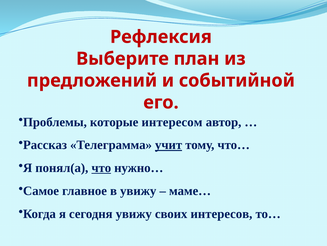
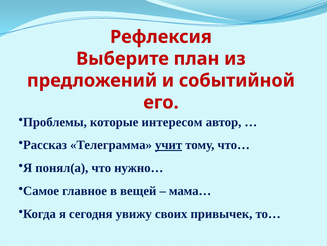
что underline: present -> none (101, 167)
в увижу: увижу -> вещей (138, 190)
маме…: маме… -> мама… (190, 190)
интересов: интересов -> привычек (221, 213)
